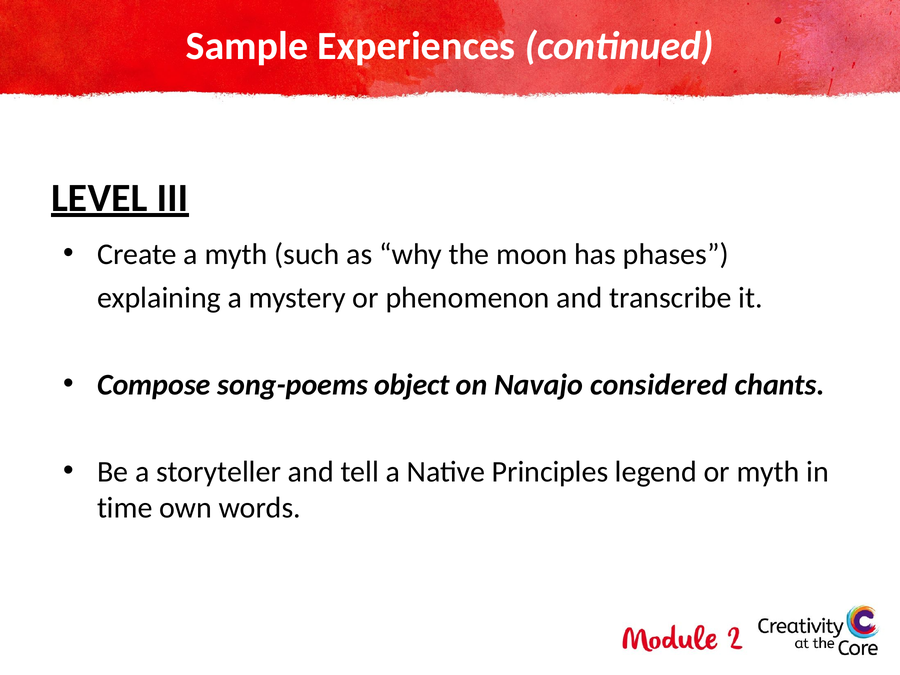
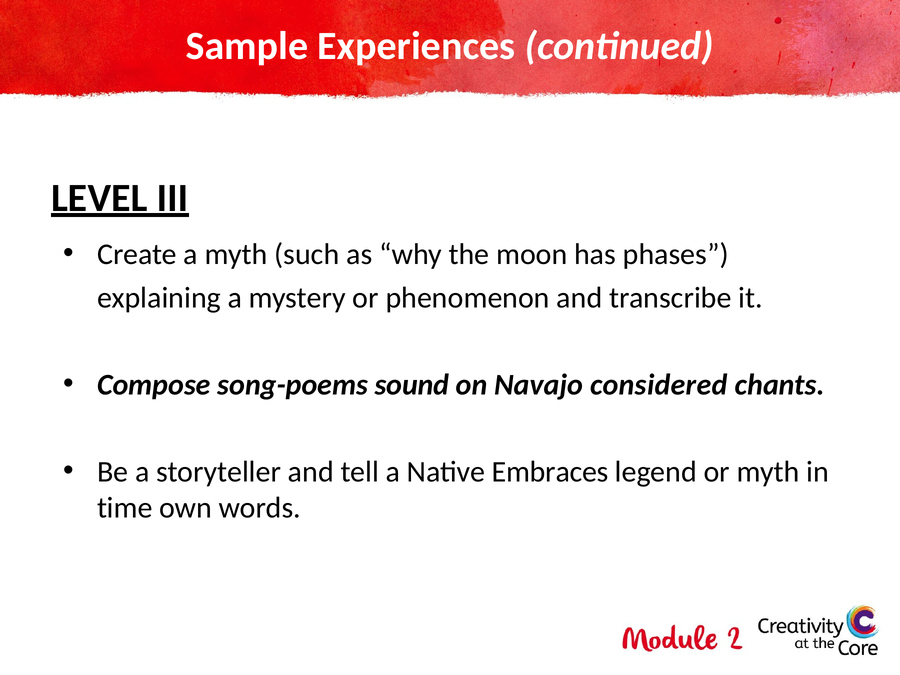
object: object -> sound (412, 385)
Principles: Principles -> Embraces (550, 472)
